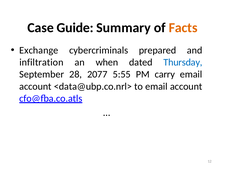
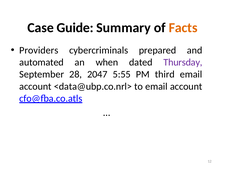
Exchange: Exchange -> Providers (39, 50)
infiltration: infiltration -> automated (41, 62)
Thursday colour: blue -> purple (183, 62)
2077: 2077 -> 2047 (97, 74)
carry: carry -> third (165, 74)
